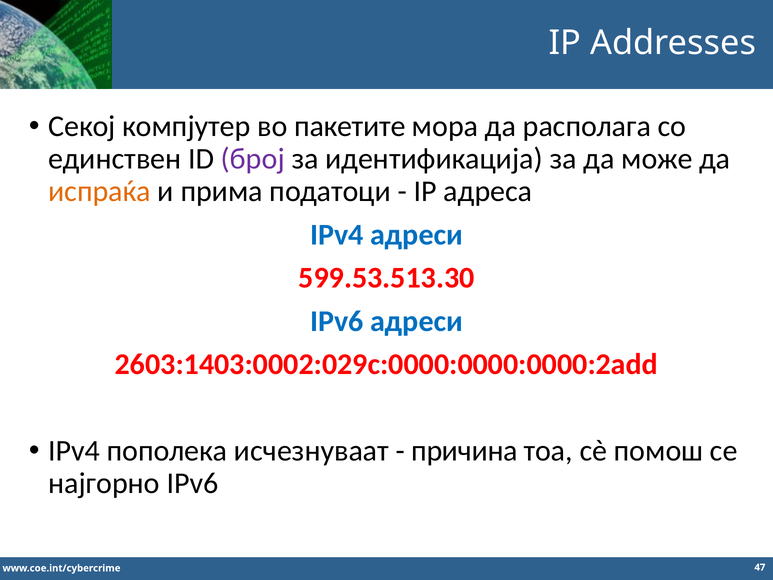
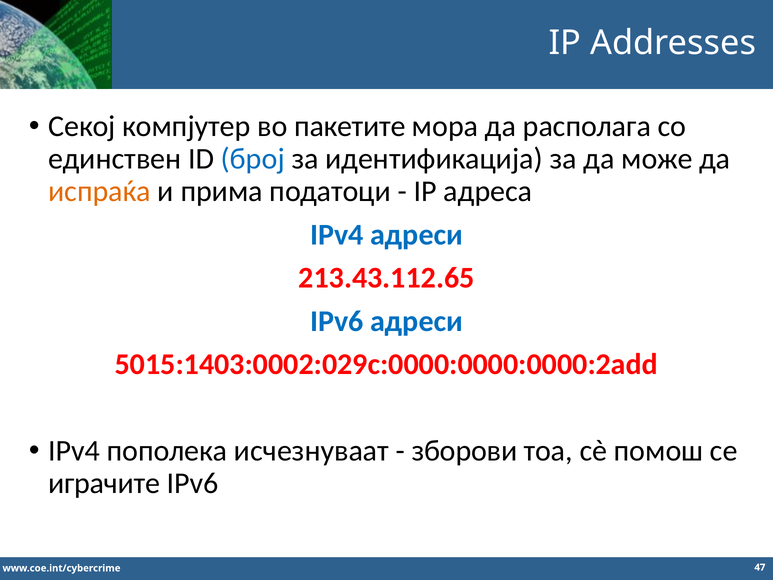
број colour: purple -> blue (253, 159)
599.53.513.30: 599.53.513.30 -> 213.43.112.65 (386, 278)
2603:1403:0002:029c:0000:0000:0000:2add: 2603:1403:0002:029c:0000:0000:0000:2add -> 5015:1403:0002:029c:0000:0000:0000:2add (386, 364)
причина: причина -> зборови (464, 451)
најгорно: најгорно -> играчите (104, 483)
